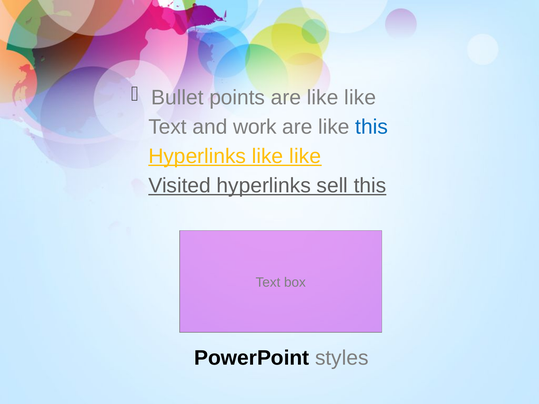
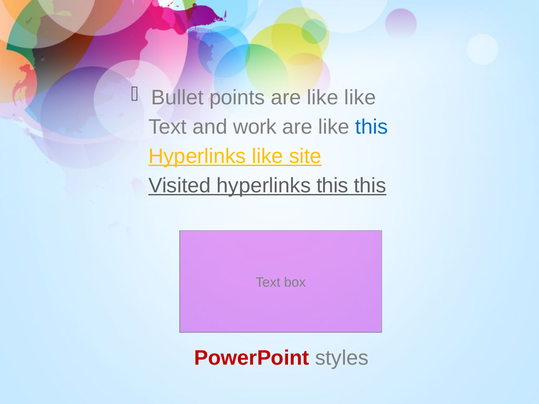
Hyperlinks like like: like -> site (305, 156)
hyperlinks sell: sell -> this (332, 186)
PowerPoint colour: black -> red (252, 358)
